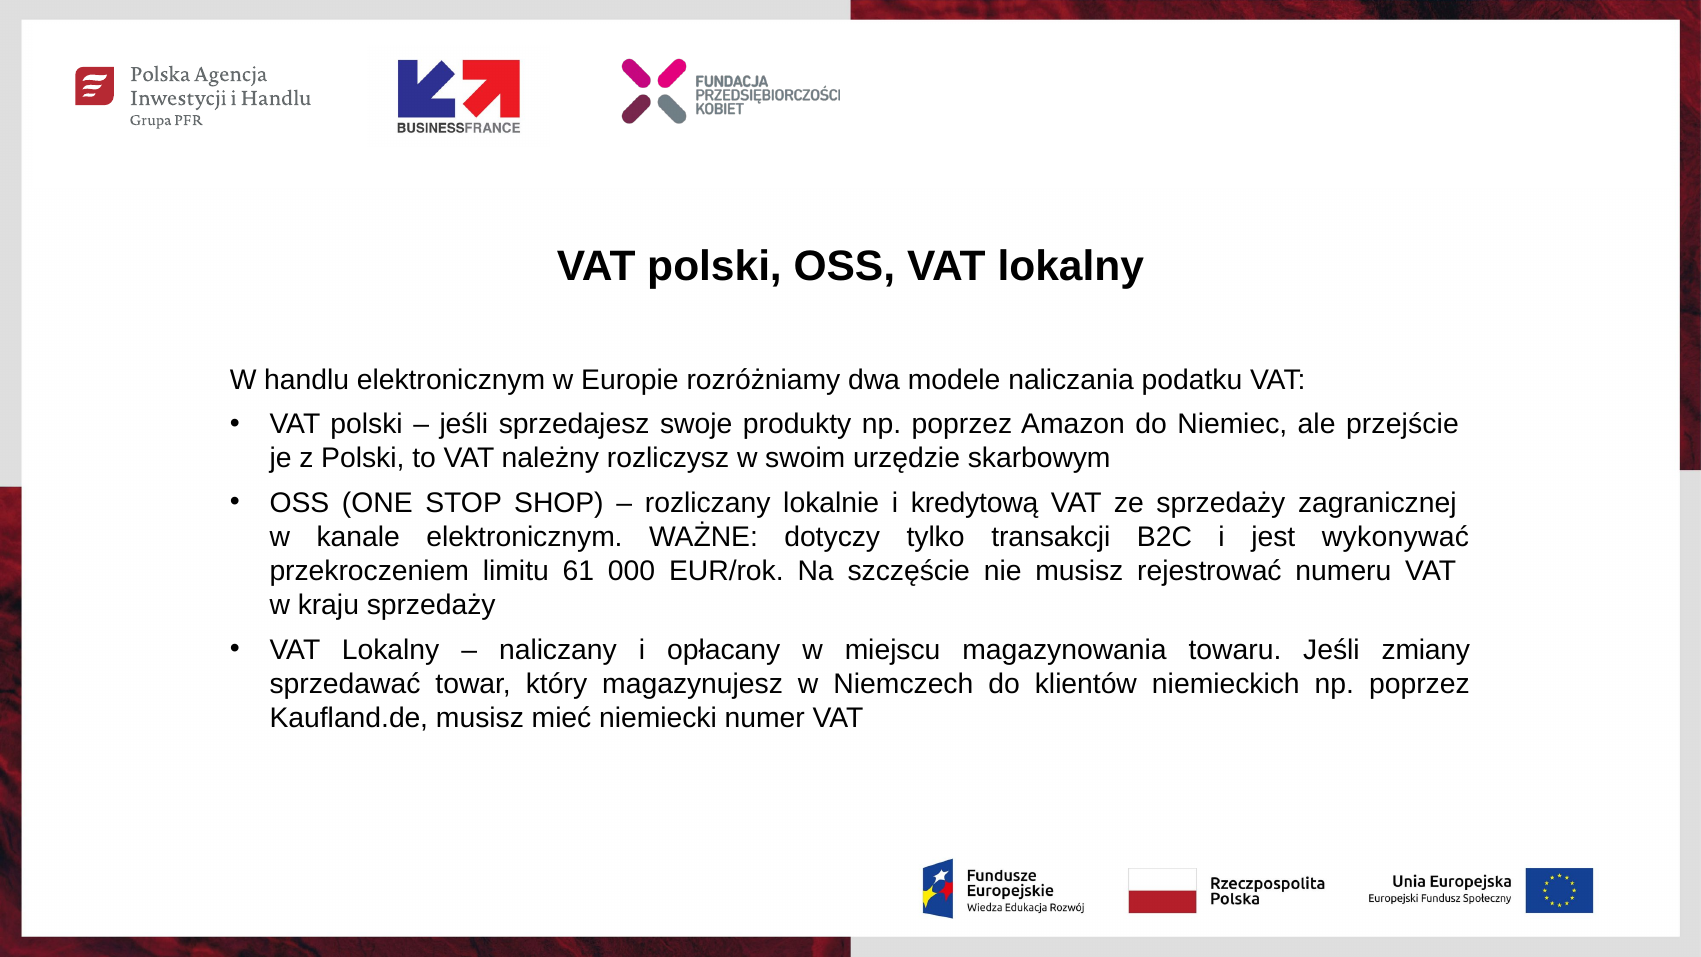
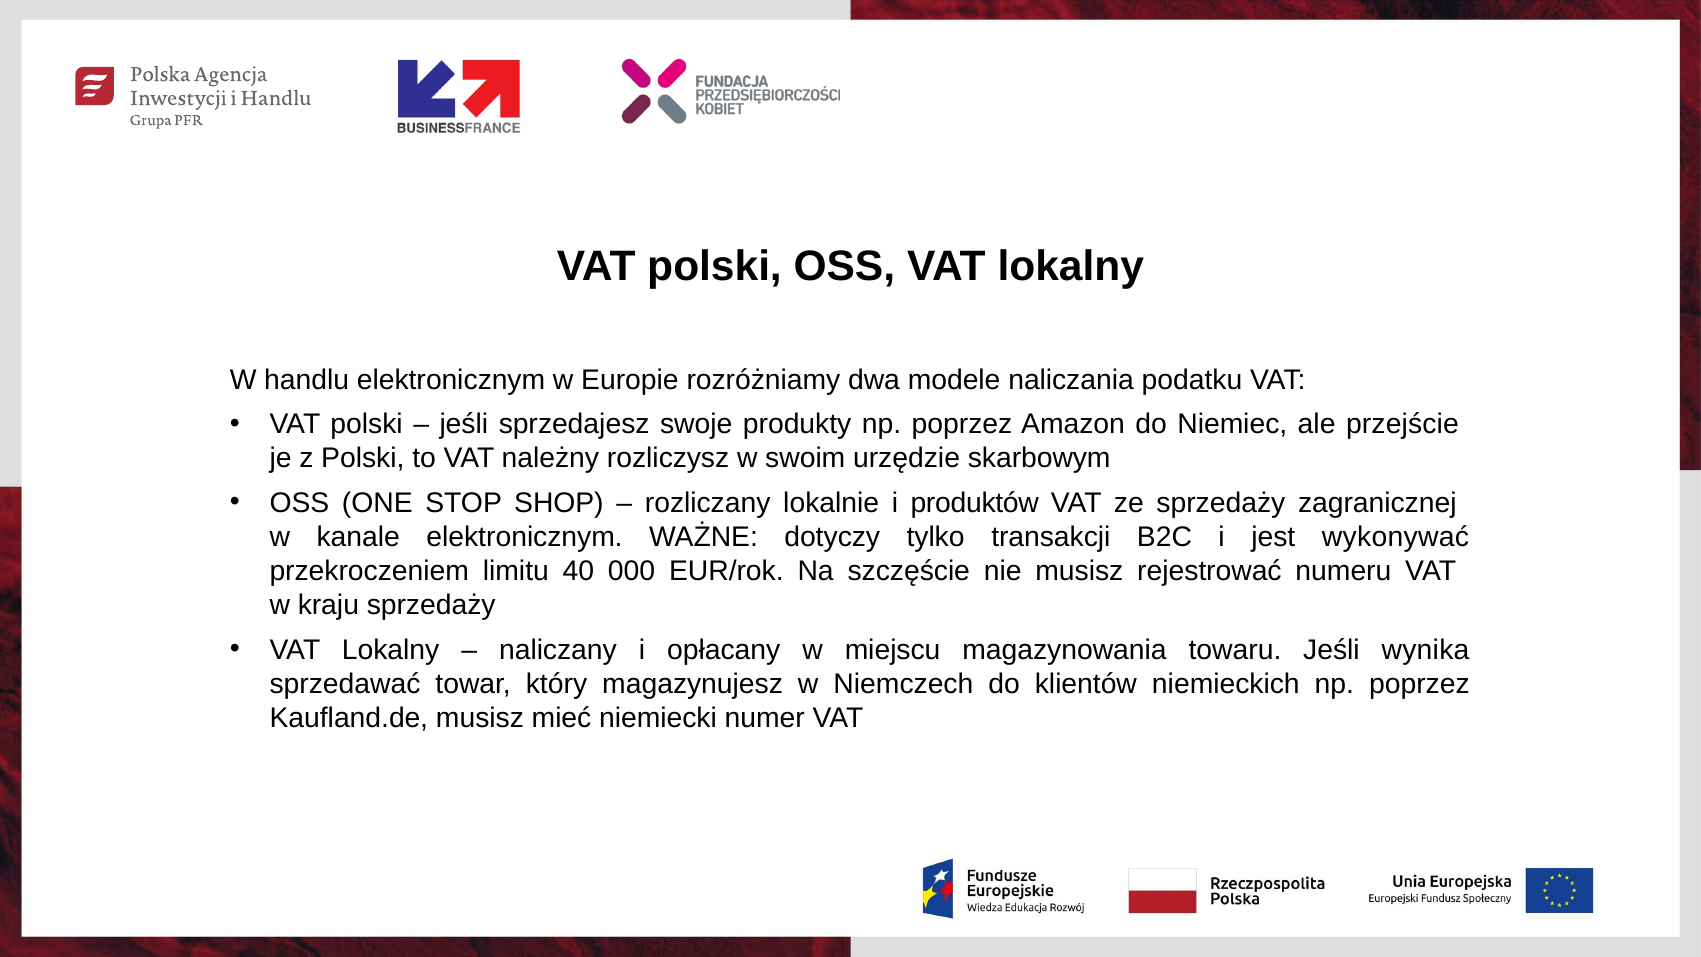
kredytową: kredytową -> produktów (975, 503)
61: 61 -> 40 (578, 571)
zmiany: zmiany -> wynika (1426, 650)
